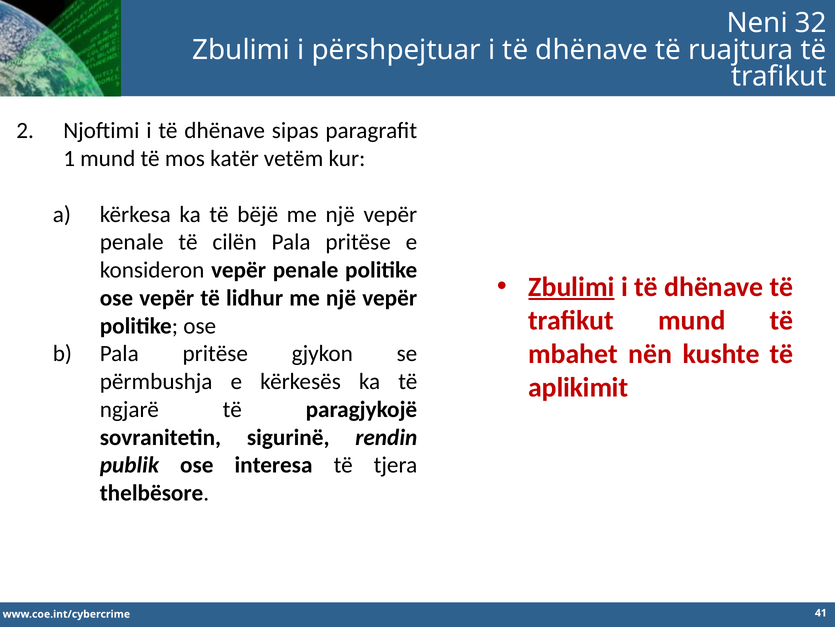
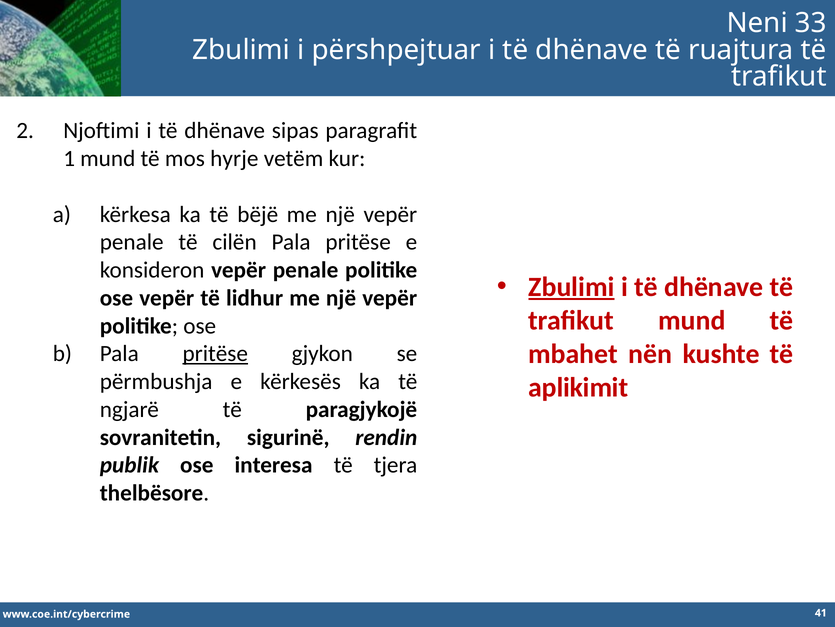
32: 32 -> 33 (811, 23)
katër: katër -> hyrje (234, 158)
pritëse underline: none -> present (215, 353)
